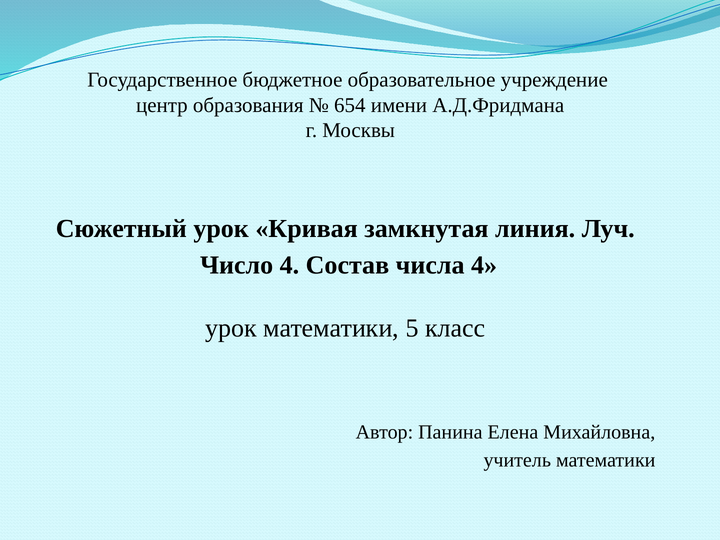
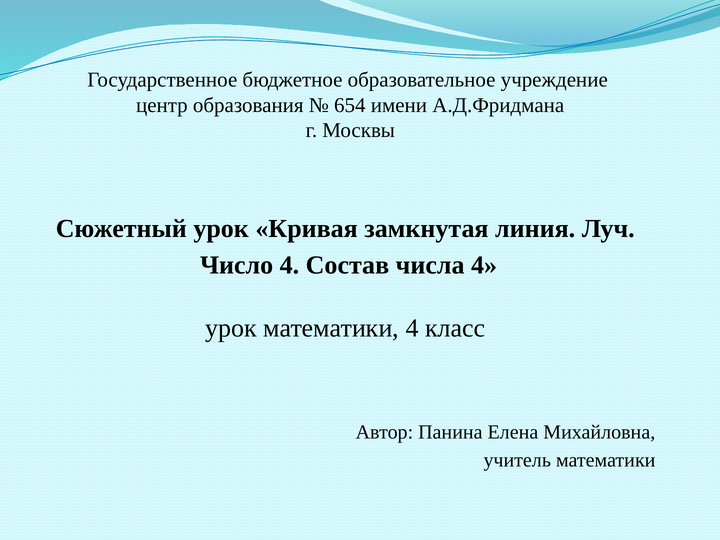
математики 5: 5 -> 4 (412, 328)
